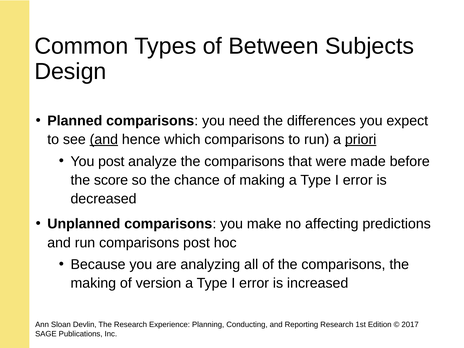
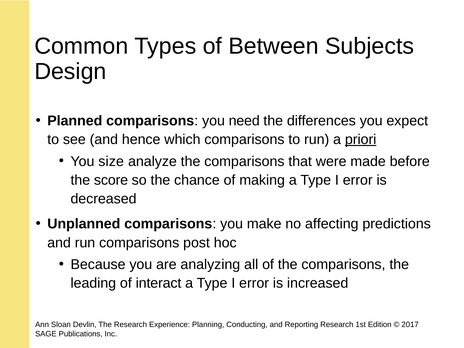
and underline: present -> none (104, 139)
You post: post -> size (111, 161)
making: making -> leading (93, 283)
version: version -> interact (159, 283)
